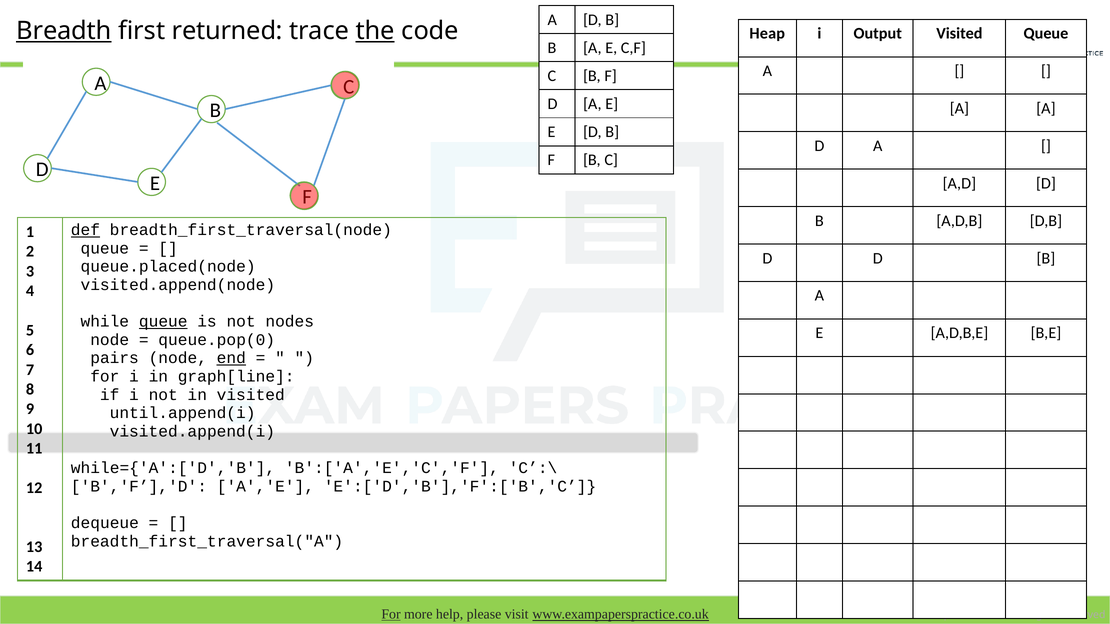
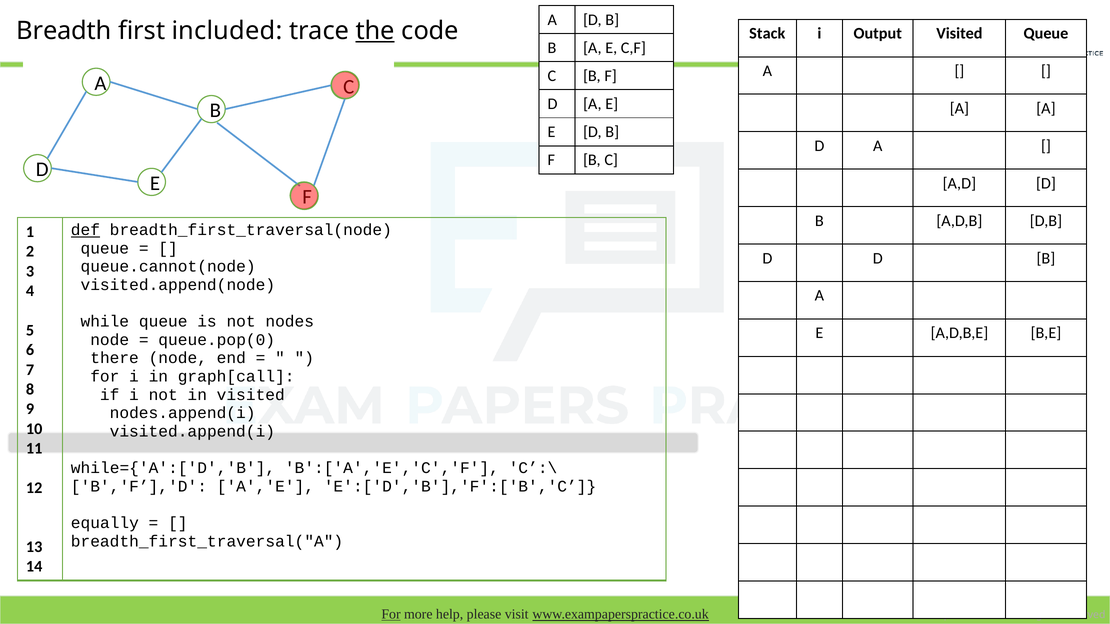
Breadth underline: present -> none (64, 31)
returned: returned -> included (227, 31)
Heap: Heap -> Stack (767, 34)
queue.placed(node: queue.placed(node -> queue.cannot(node (168, 267)
queue underline: present -> none (163, 322)
pairs: pairs -> there (115, 358)
end underline: present -> none (231, 358)
graph[line: graph[line -> graph[call (236, 377)
until.append(i: until.append(i -> nodes.append(i (183, 413)
dequeue: dequeue -> equally (105, 523)
